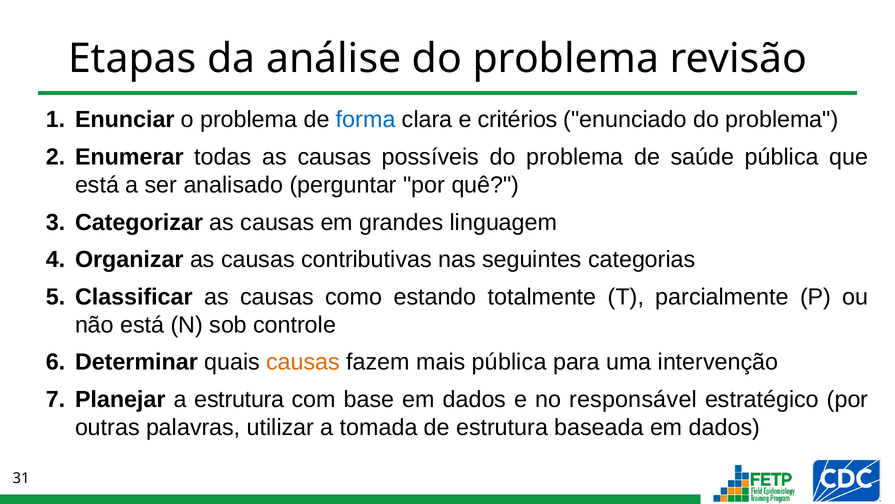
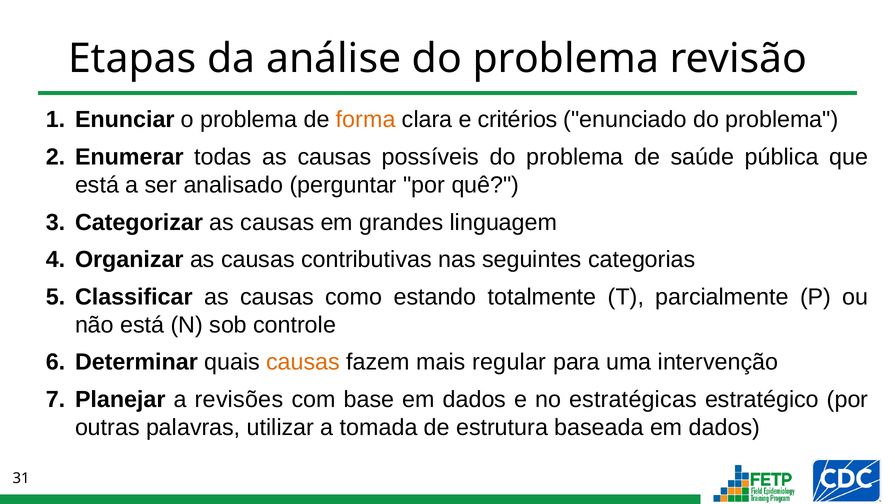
forma colour: blue -> orange (366, 120)
mais pública: pública -> regular (509, 362)
a estrutura: estrutura -> revisões (239, 399)
responsável: responsável -> estratégicas (633, 399)
